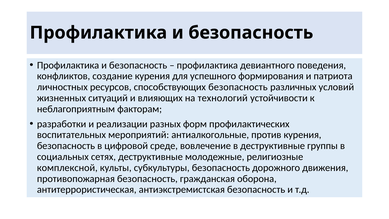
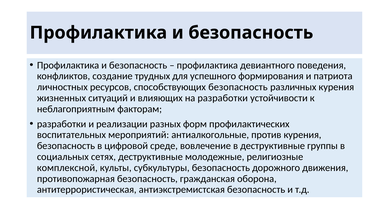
создание курения: курения -> трудных (152, 76)
различных условий: условий -> курения (336, 87)
на технологий: технологий -> разработки (223, 98)
